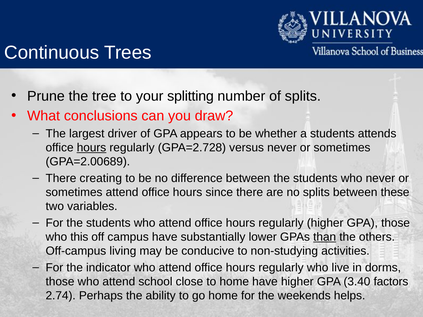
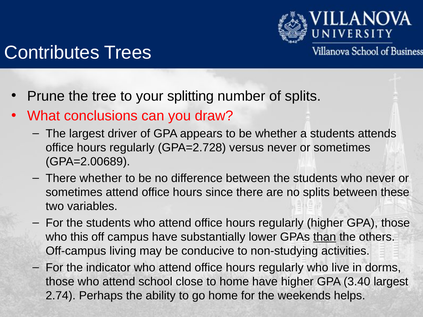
Continuous: Continuous -> Contributes (52, 53)
hours underline: present -> none (91, 148)
There creating: creating -> whether (101, 178)
3.40 factors: factors -> largest (391, 282)
